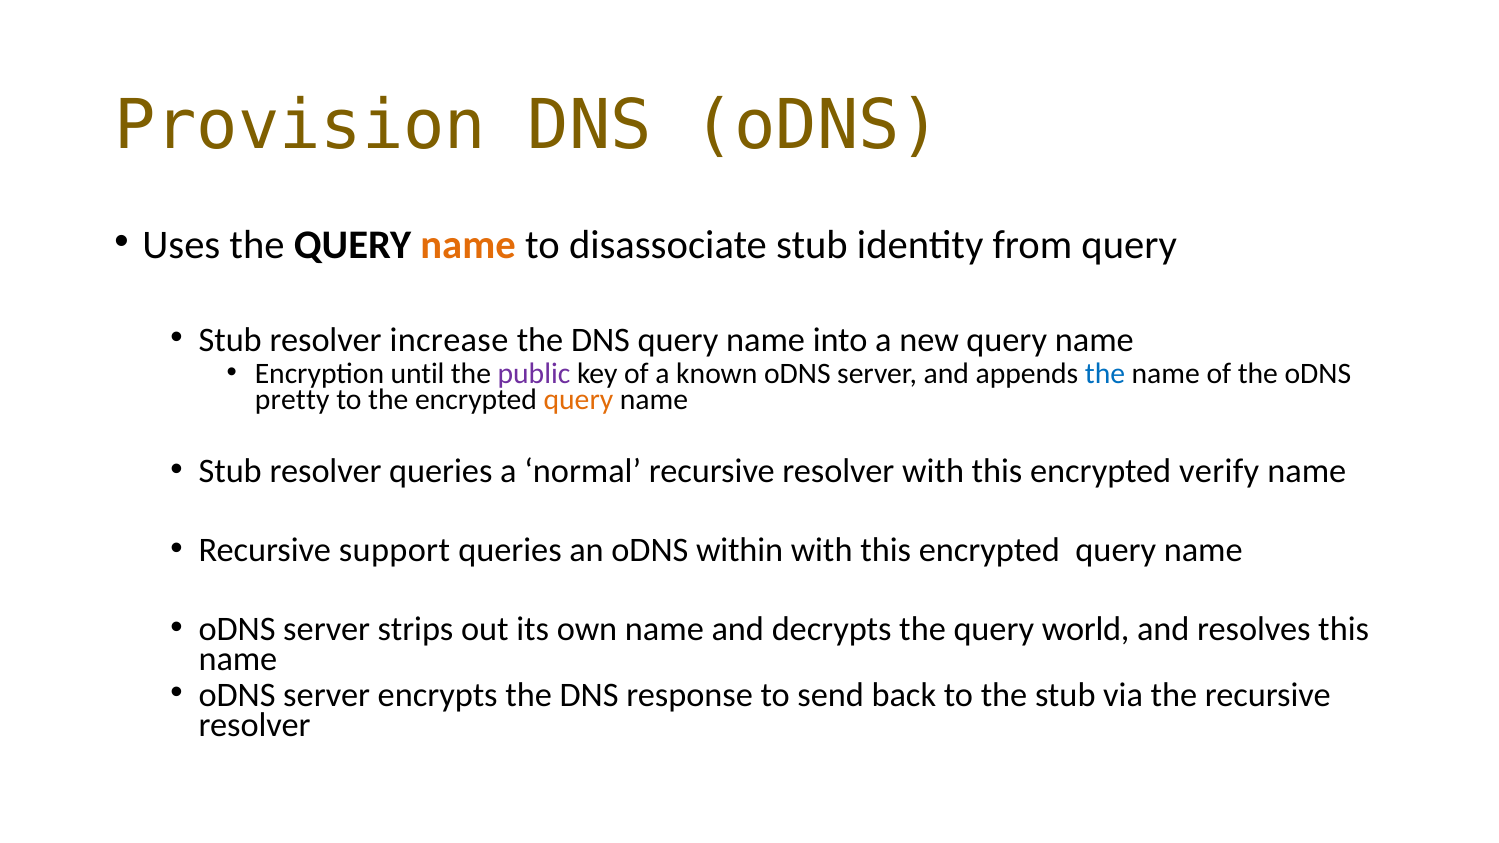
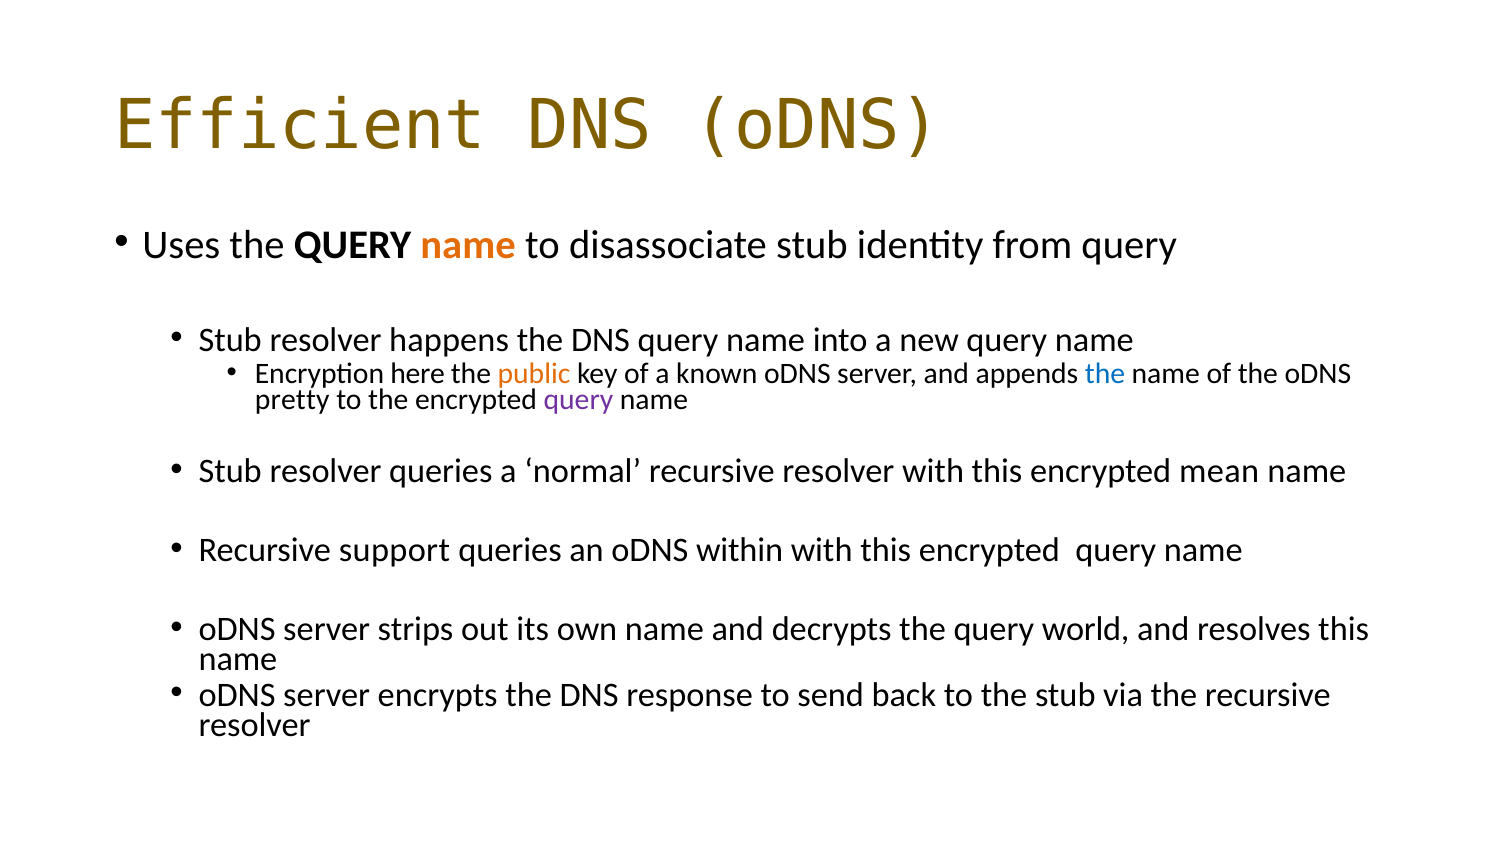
Provision: Provision -> Efficient (300, 126)
increase: increase -> happens (449, 340)
until: until -> here (418, 374)
public colour: purple -> orange (534, 374)
query colour: orange -> purple (578, 400)
verify: verify -> mean (1219, 472)
